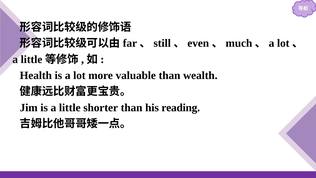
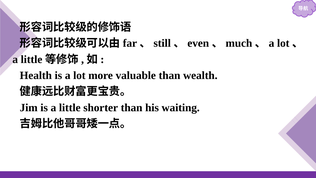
reading: reading -> waiting (181, 107)
